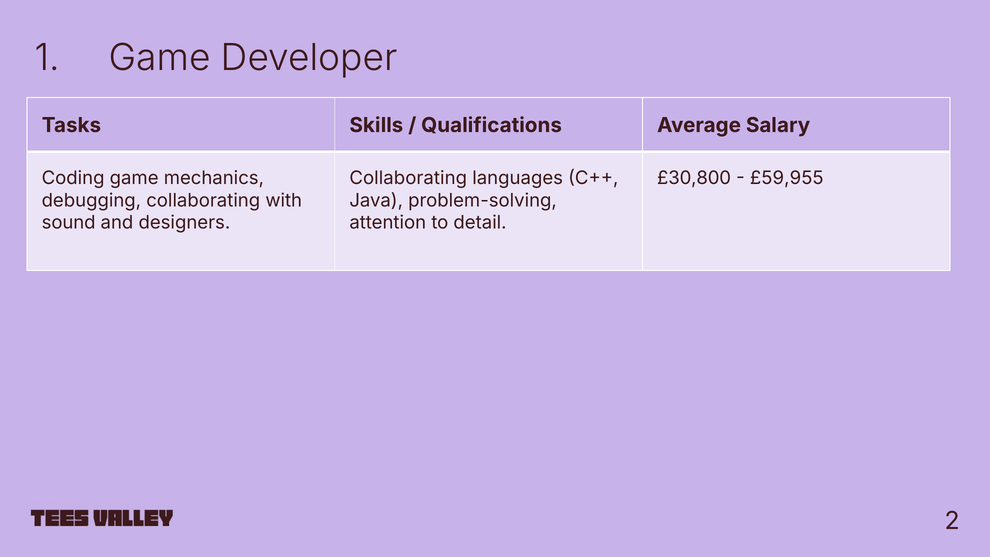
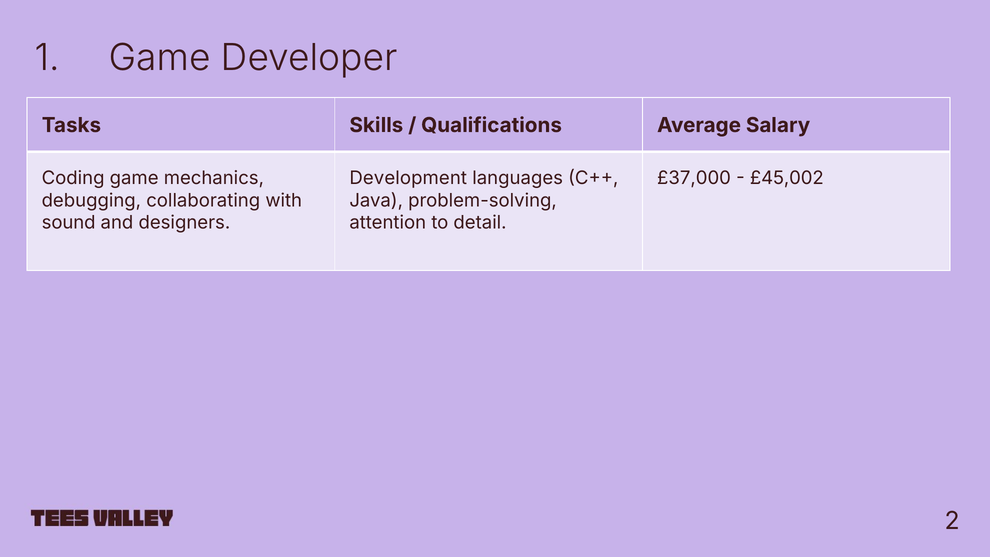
Collaborating: Collaborating -> Development (408, 178)
£30,800: £30,800 -> £37,000 (694, 178)
£59,955: £59,955 -> £45,002 (787, 178)
